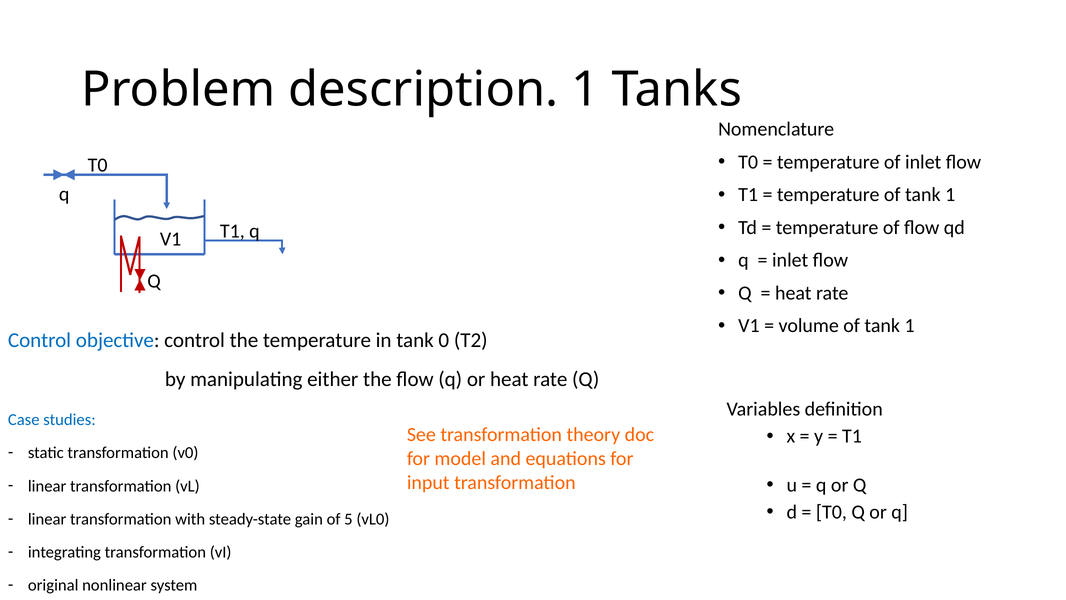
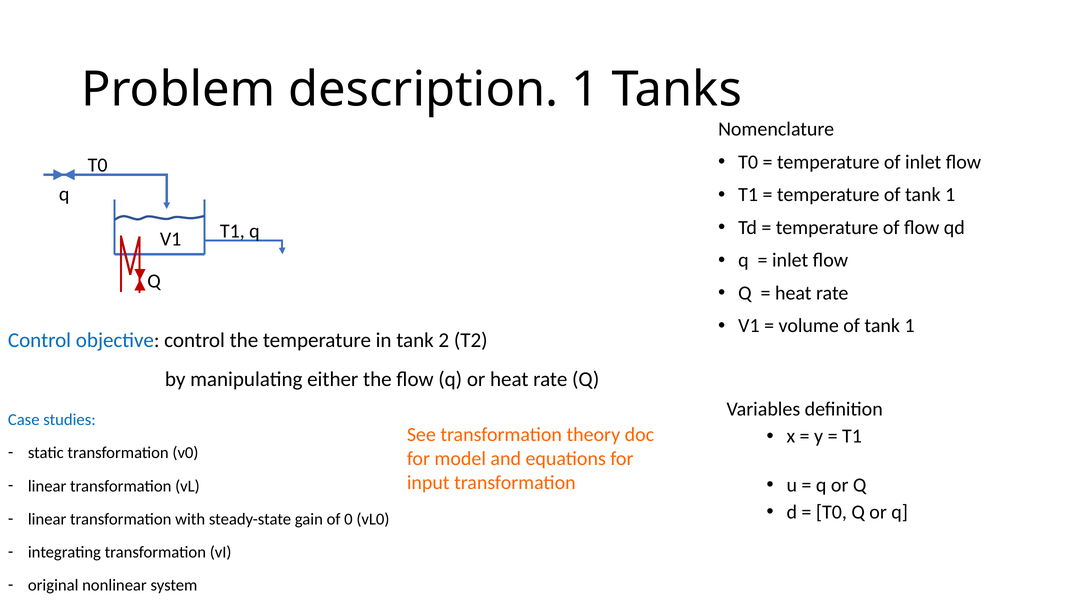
0: 0 -> 2 (444, 340)
5: 5 -> 0 (348, 519)
